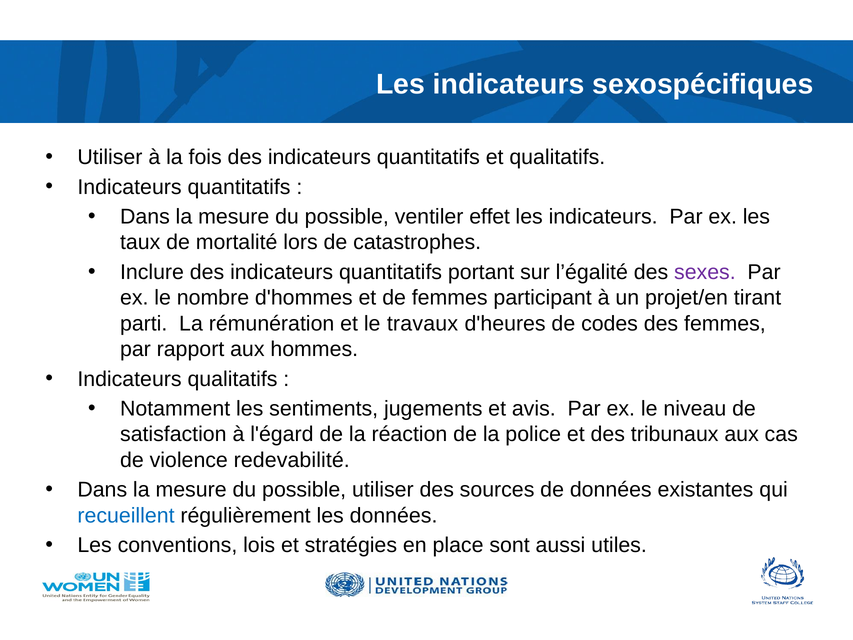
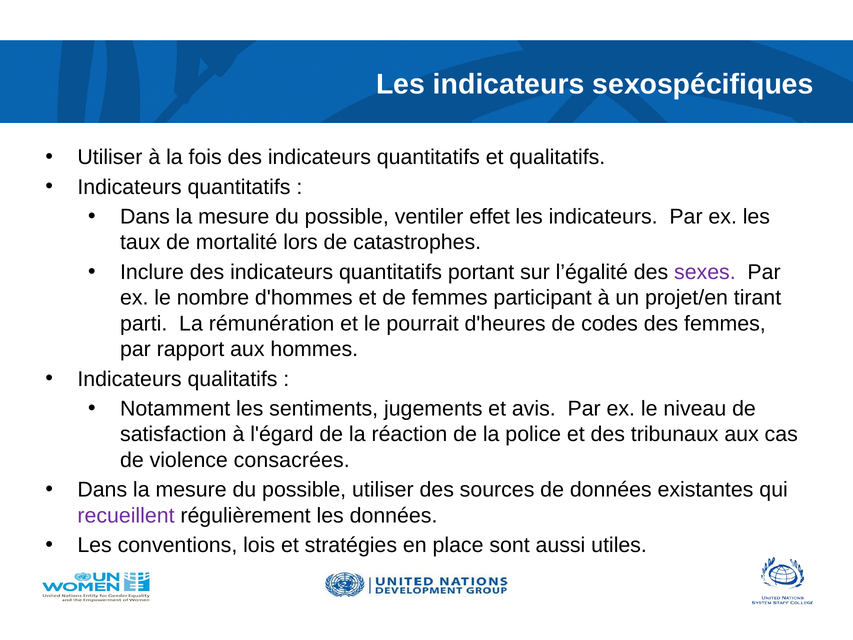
travaux: travaux -> pourrait (423, 323)
redevabilité: redevabilité -> consacrées (292, 460)
recueillent colour: blue -> purple (126, 515)
